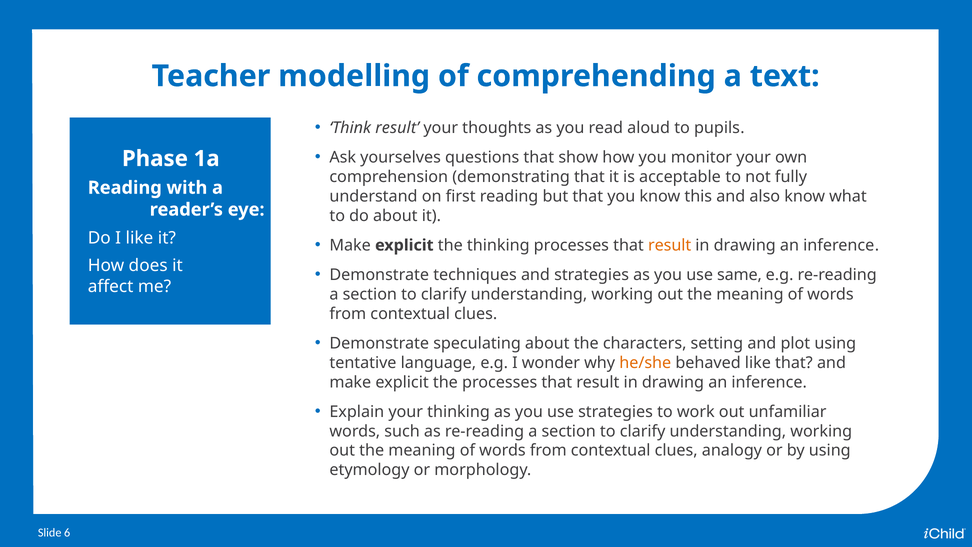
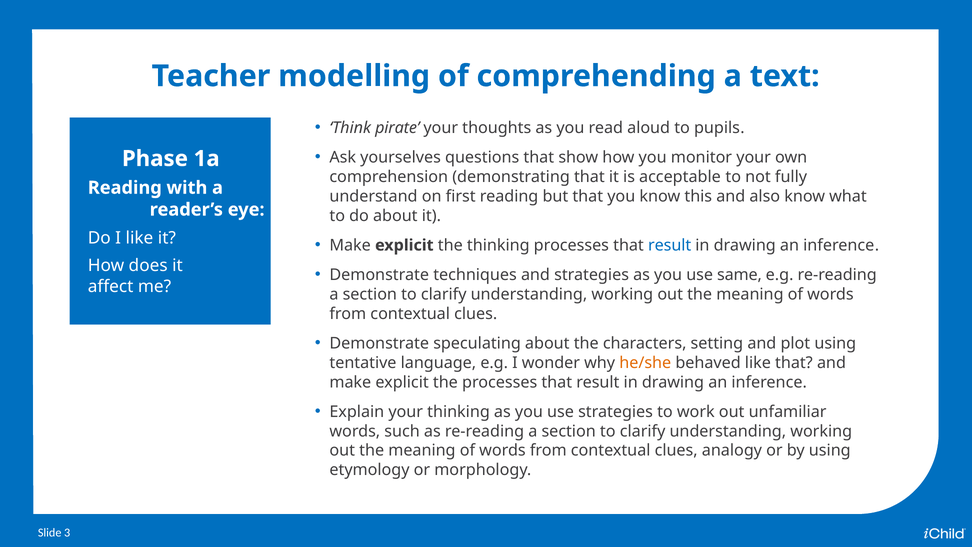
Think result: result -> pirate (397, 128)
result colour: orange -> blue (670, 245)
6: 6 -> 3 (67, 532)
